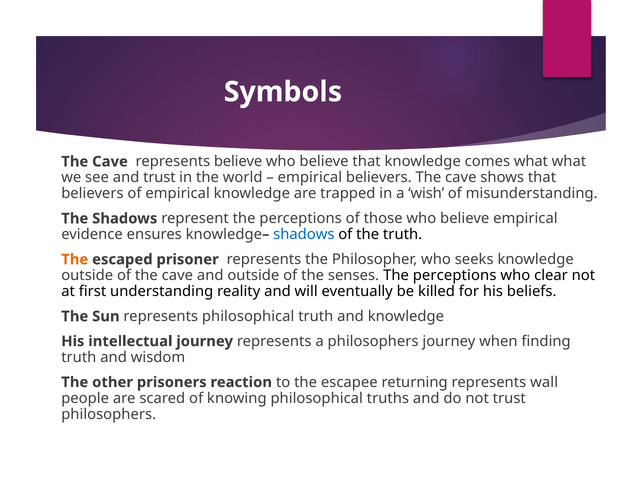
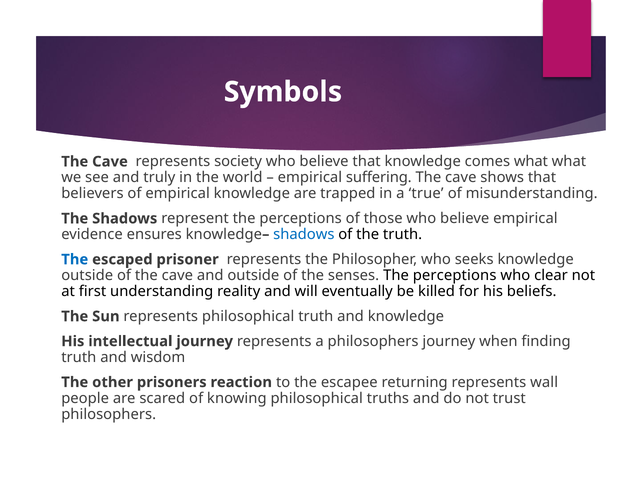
represents believe: believe -> society (238, 162)
and trust: trust -> truly (159, 178)
empirical believers: believers -> suffering (379, 178)
wish: wish -> true (426, 194)
The colour: orange -> blue (75, 259)
